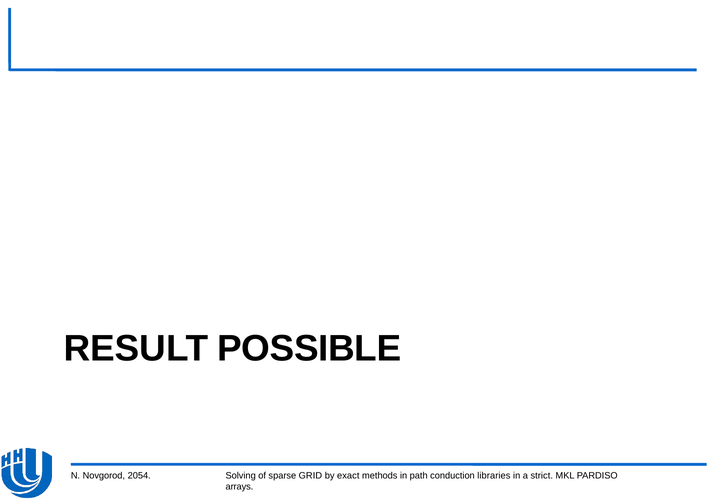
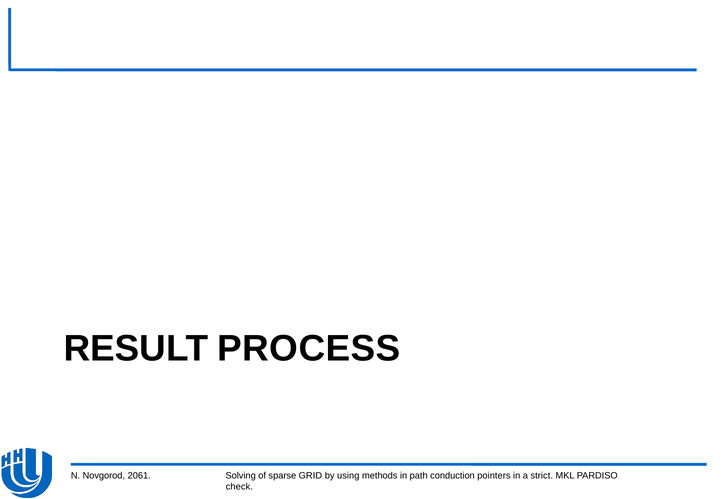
POSSIBLE: POSSIBLE -> PROCESS (309, 349)
2054: 2054 -> 2061 (139, 476)
exact: exact -> using (348, 476)
libraries: libraries -> pointers (494, 476)
arrays: arrays -> check (239, 487)
